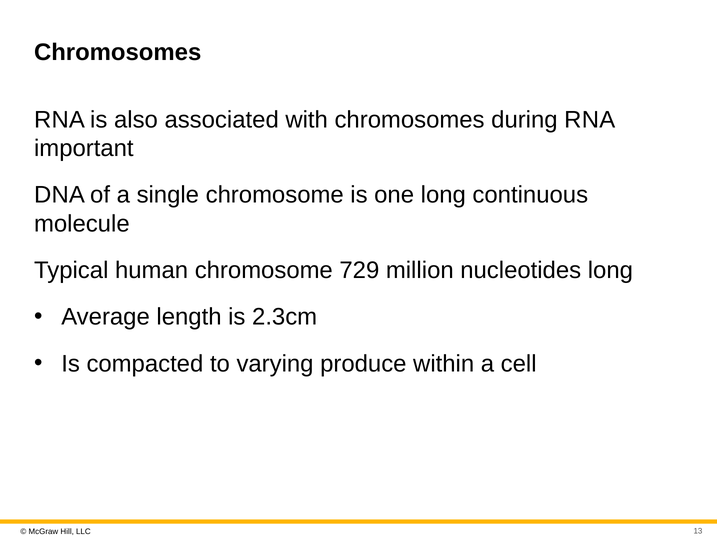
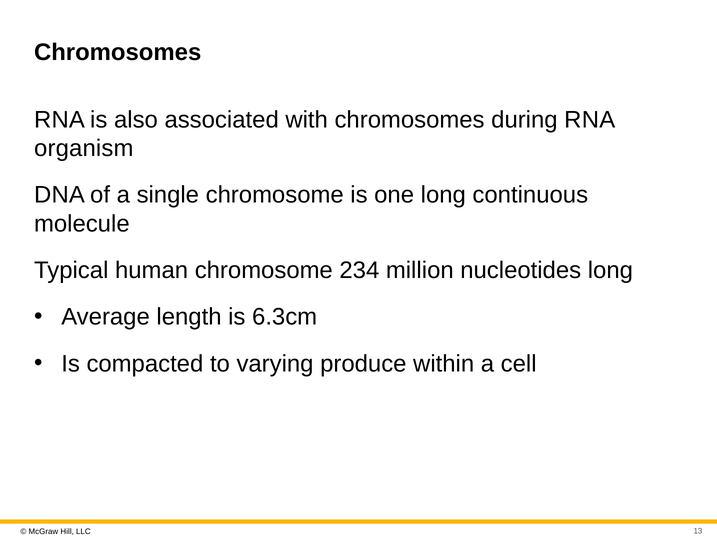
important: important -> organism (84, 148)
729: 729 -> 234 (359, 270)
2.3cm: 2.3cm -> 6.3cm (285, 317)
